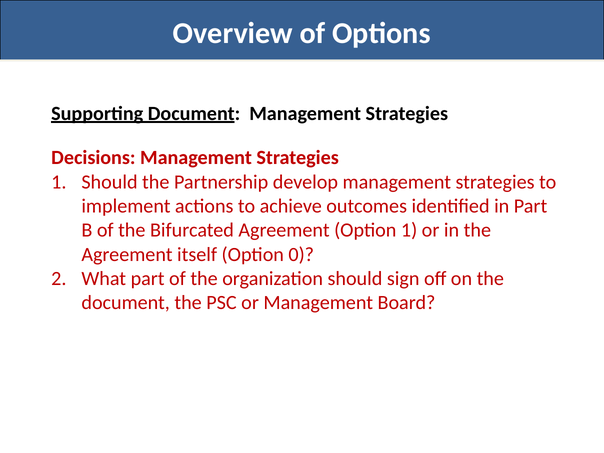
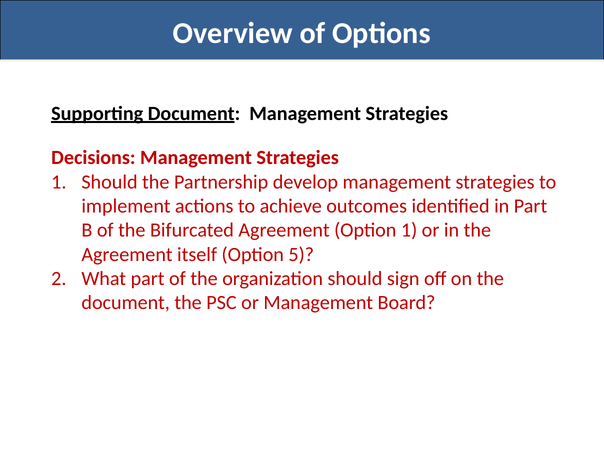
0: 0 -> 5 (301, 254)
